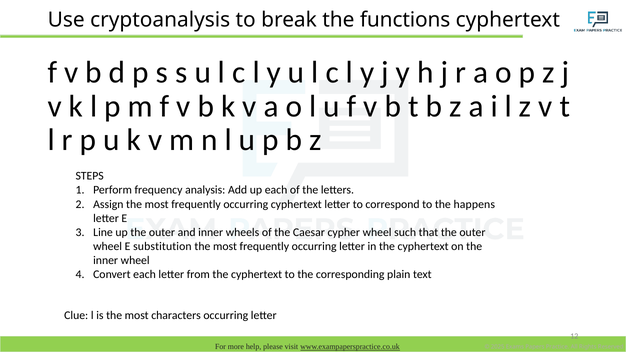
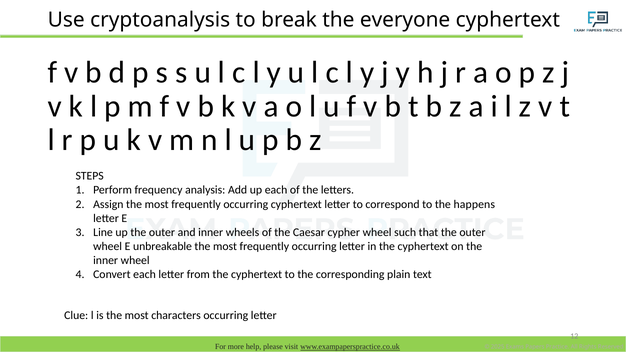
functions: functions -> everyone (405, 20)
substitution: substitution -> unbreakable (162, 246)
